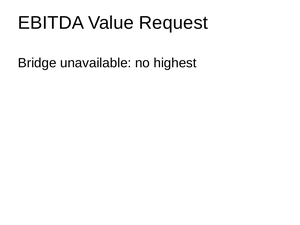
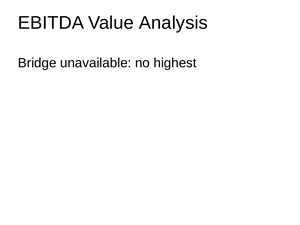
Request: Request -> Analysis (173, 23)
